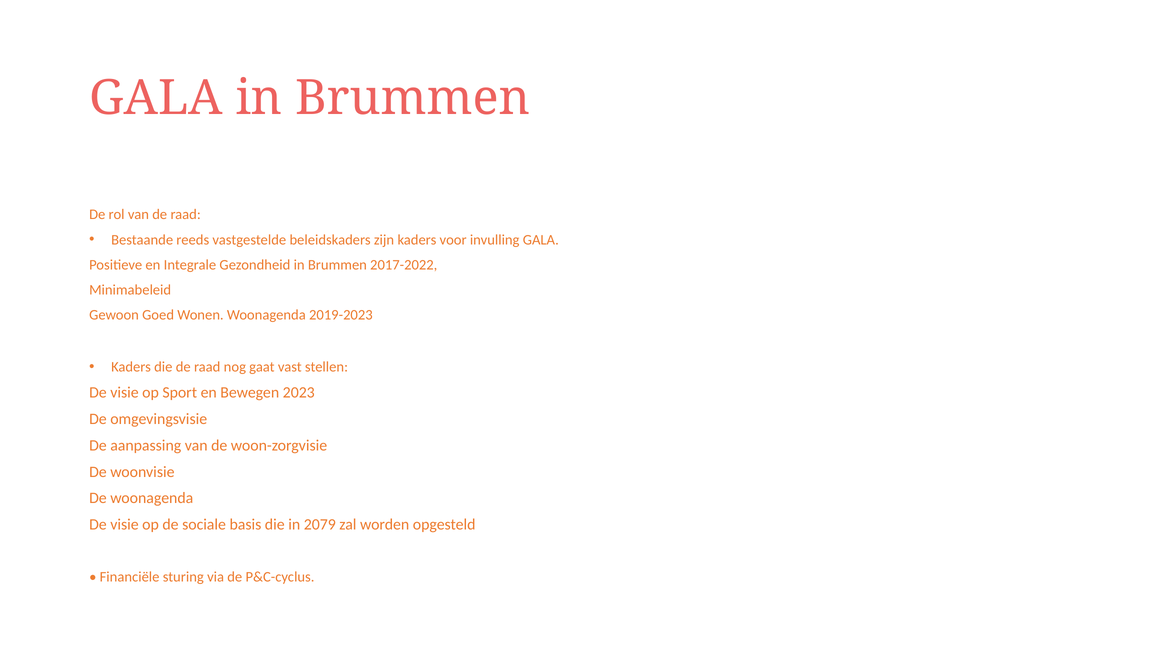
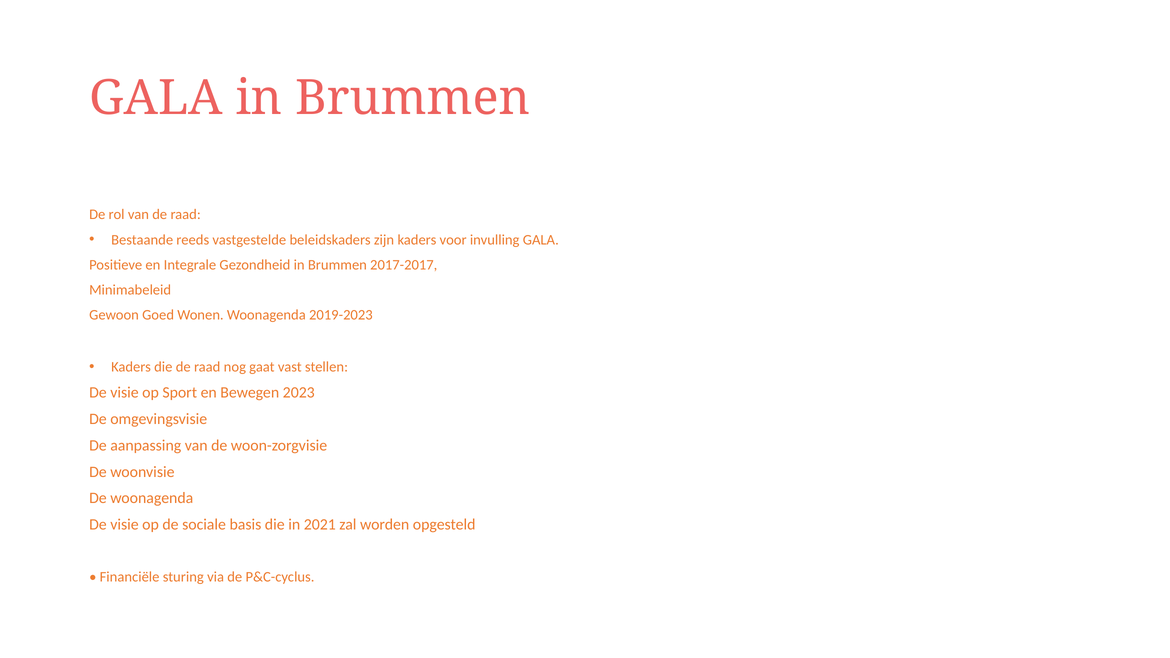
2017-2022: 2017-2022 -> 2017-2017 (404, 265)
2079: 2079 -> 2021 (320, 525)
